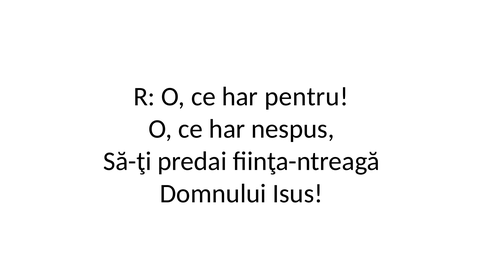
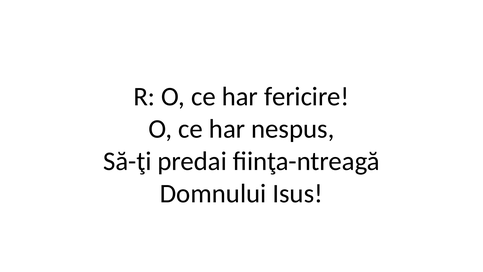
pentru: pentru -> fericire (307, 97)
